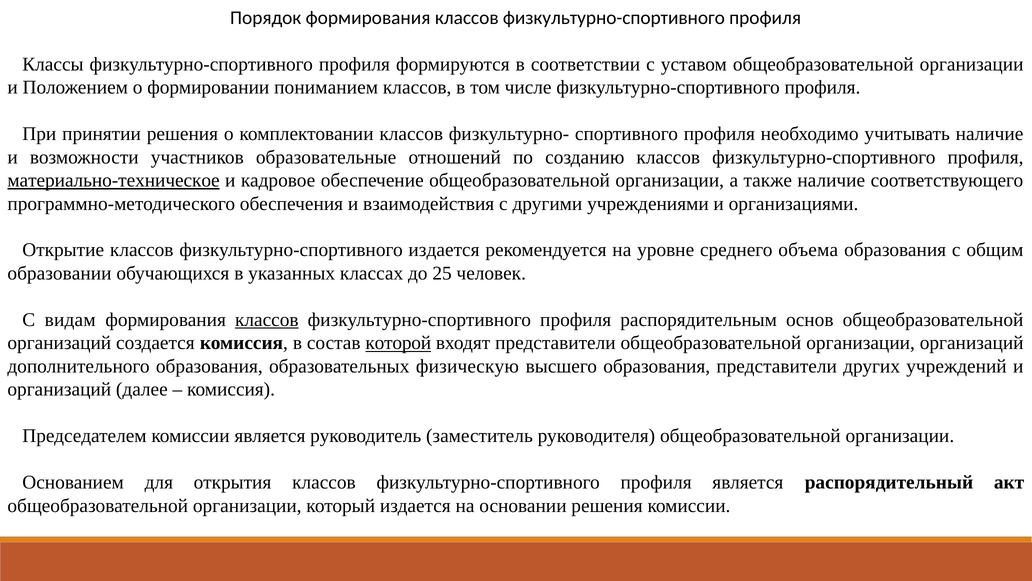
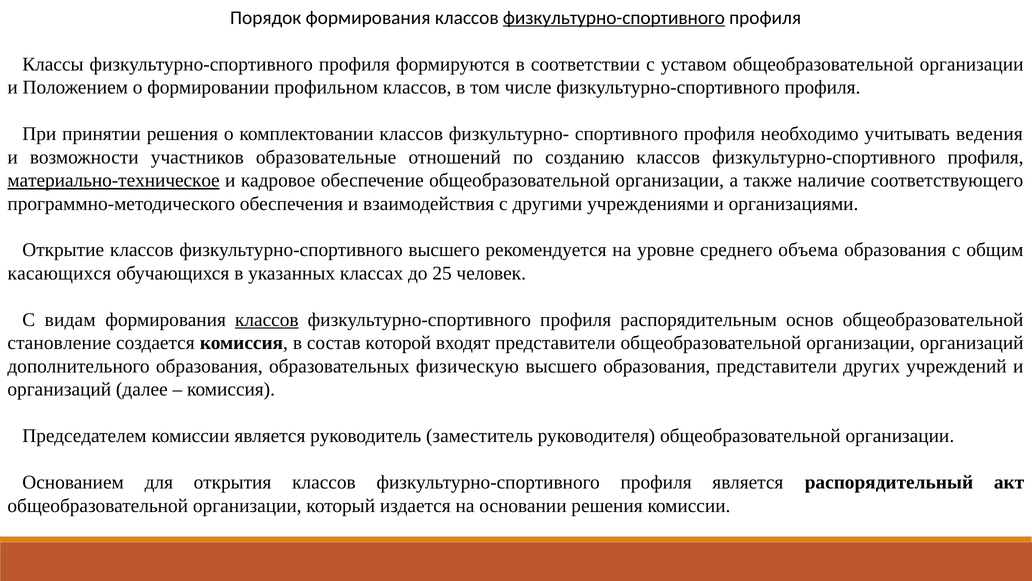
физкультурно-спортивного underline: none -> present (614, 18)
пониманием: пониманием -> профильном (326, 87)
учитывать наличие: наличие -> ведения (989, 134)
физкультурно-спортивного издается: издается -> высшего (444, 250)
образовании: образовании -> касающихся (59, 273)
организаций: организаций -> становление (59, 343)
которой underline: present -> none (398, 343)
